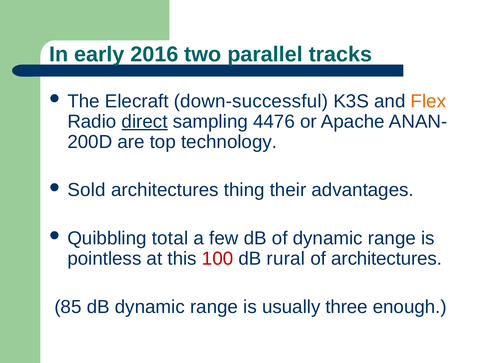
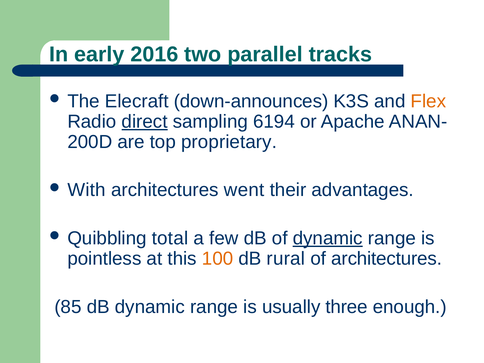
down-successful: down-successful -> down-announces (251, 101)
4476: 4476 -> 6194 (274, 122)
technology: technology -> proprietary (229, 142)
Sold: Sold -> With (87, 190)
thing: thing -> went (244, 190)
dynamic underline: none -> present (328, 238)
100 colour: red -> orange (218, 259)
